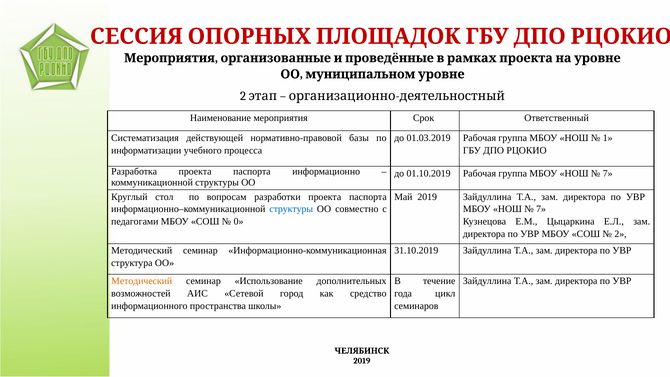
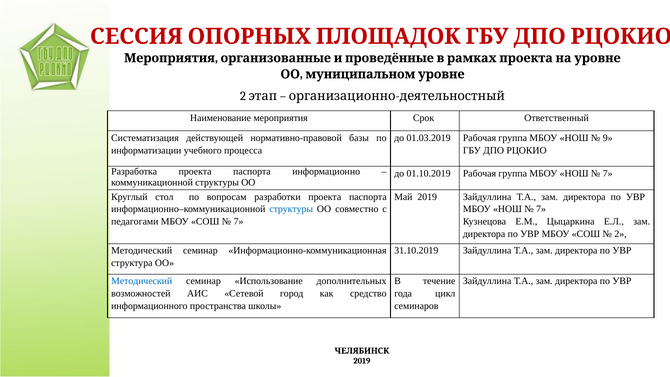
1: 1 -> 9 (608, 138)
0: 0 -> 7 (239, 222)
Методический colour: orange -> blue (142, 281)
